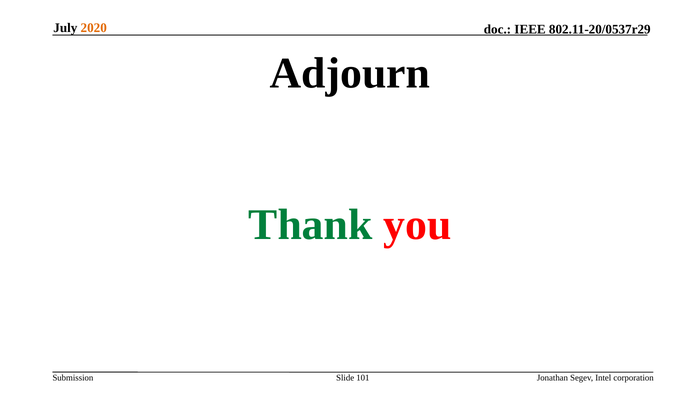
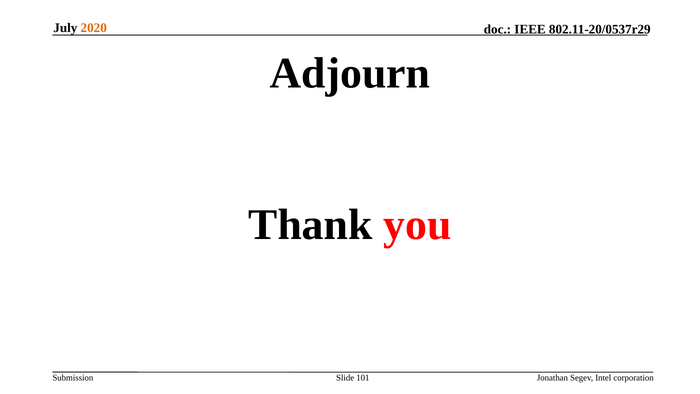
Thank colour: green -> black (310, 224)
